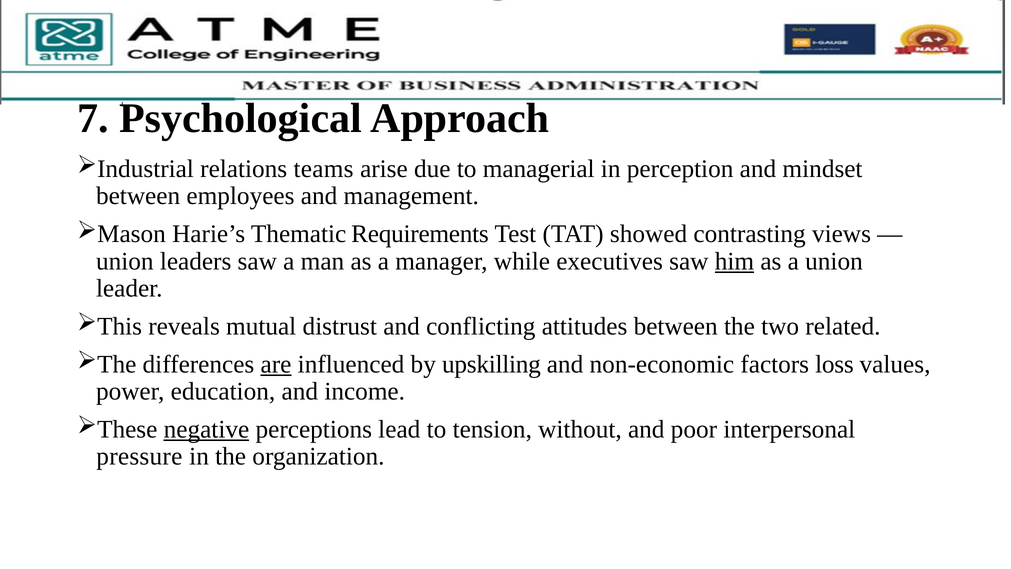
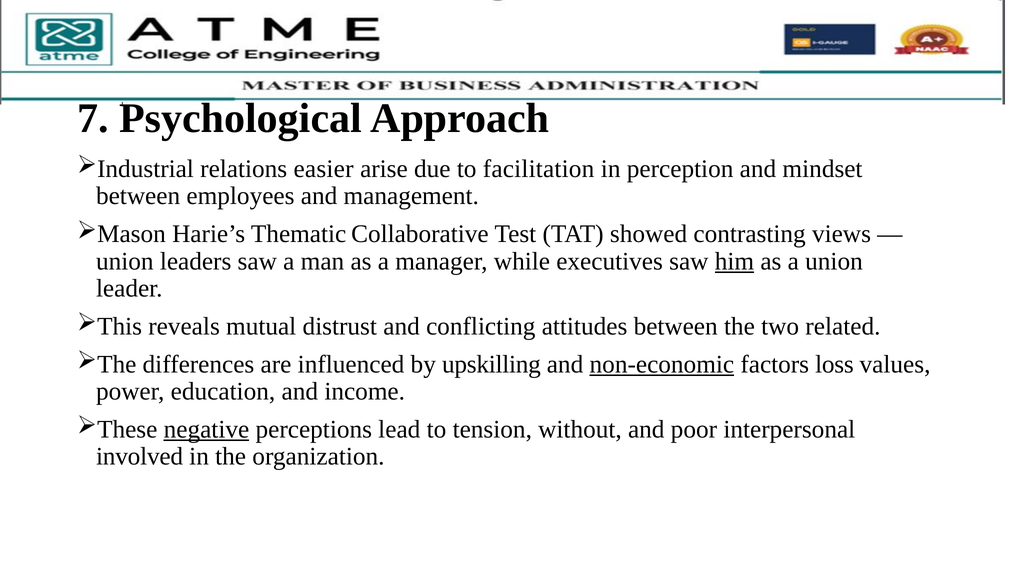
teams: teams -> easier (324, 169)
managerial: managerial -> facilitation (539, 169)
Requirements: Requirements -> Collaborative (420, 234)
are underline: present -> none (276, 364)
non-economic underline: none -> present (662, 364)
pressure: pressure -> involved (140, 456)
